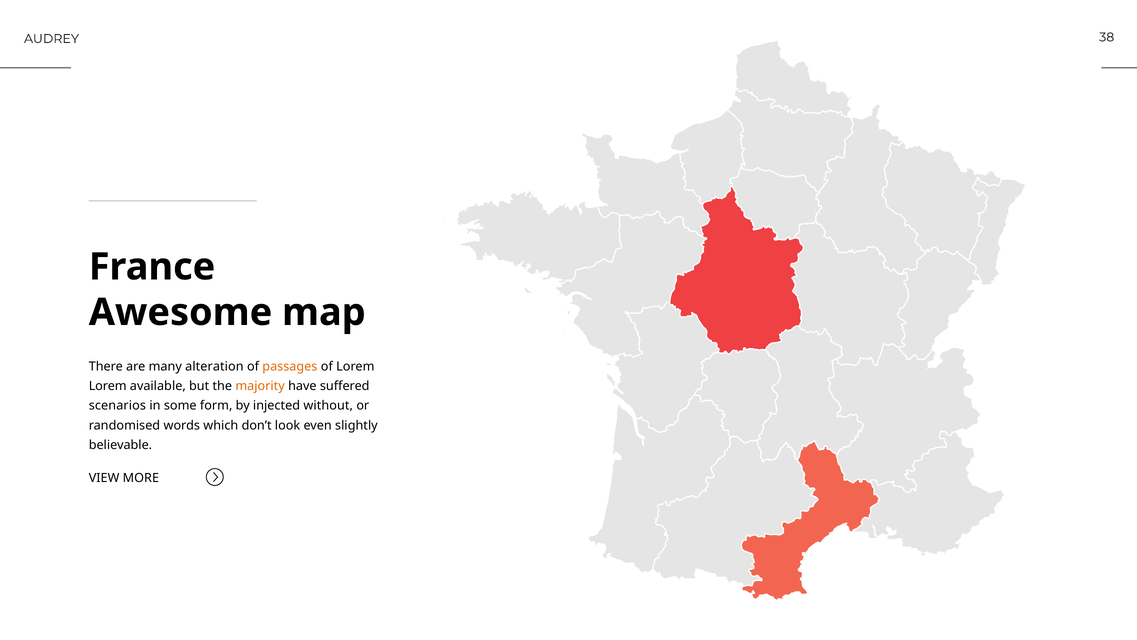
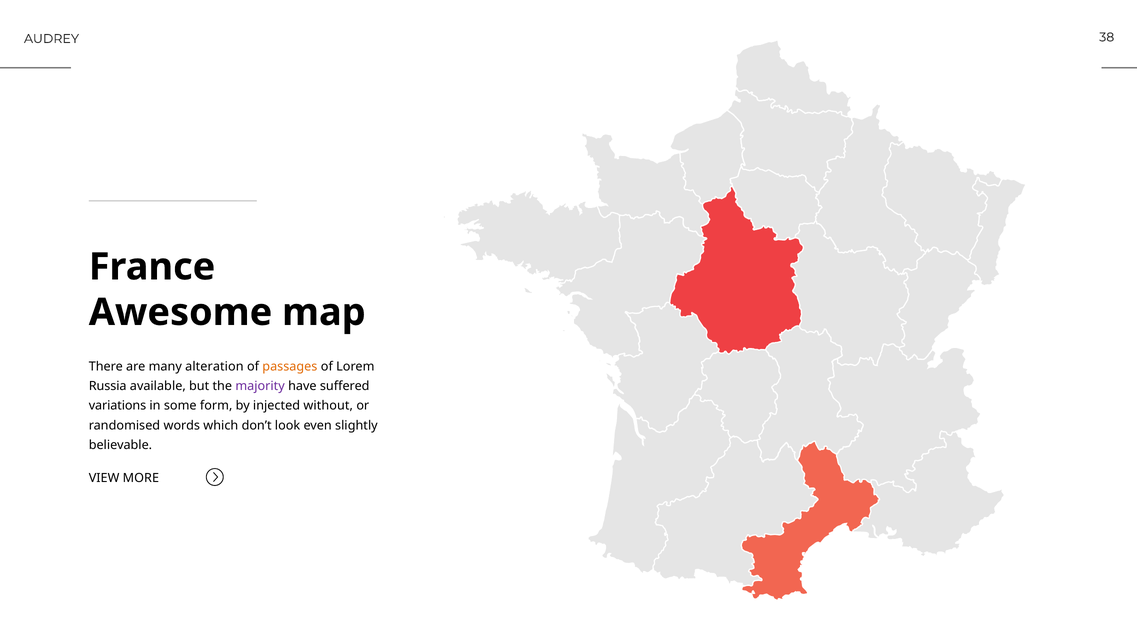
Lorem: Lorem -> Russia (108, 386)
majority colour: orange -> purple (260, 386)
scenarios: scenarios -> variations (117, 406)
